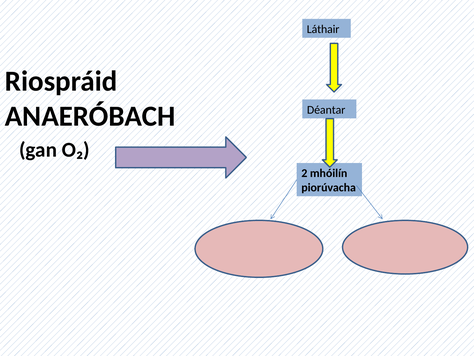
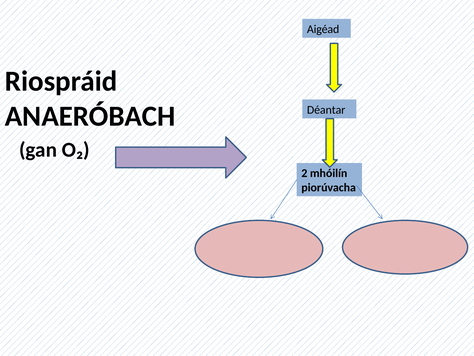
Láthair: Láthair -> Aigéad (323, 29)
